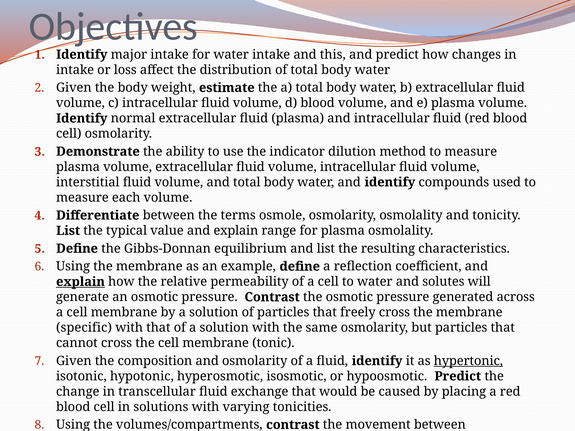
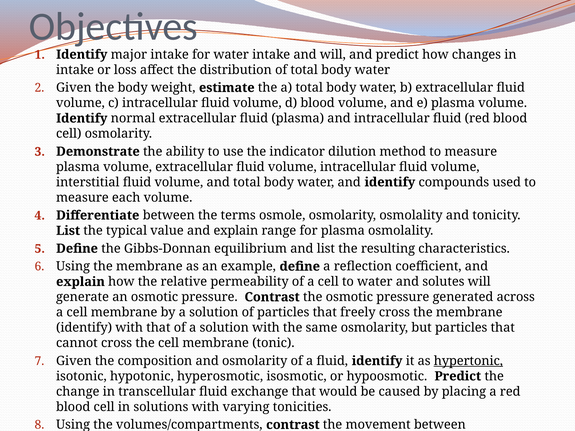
and this: this -> will (333, 55)
explain underline: present -> none (80, 282)
specific: specific -> identify (84, 328)
